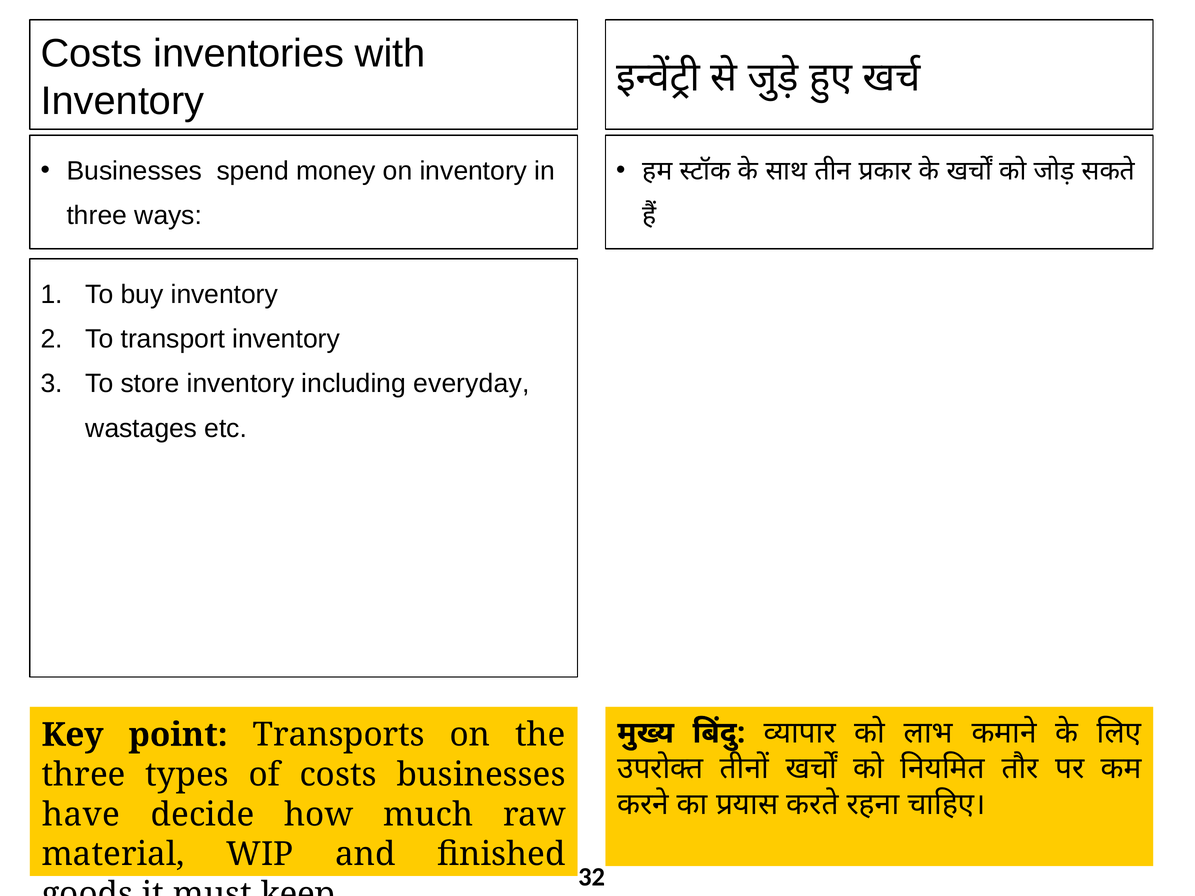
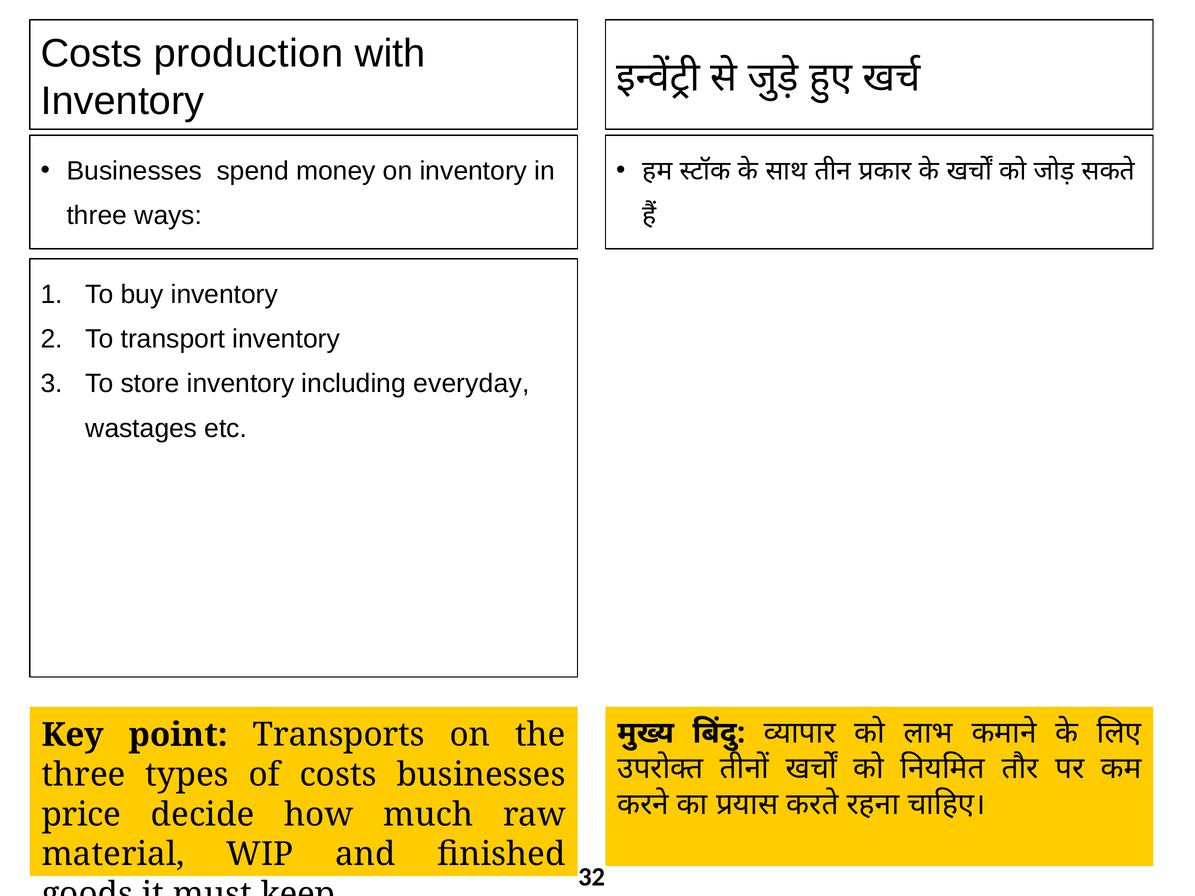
inventories: inventories -> production (248, 54)
have: have -> price (81, 815)
